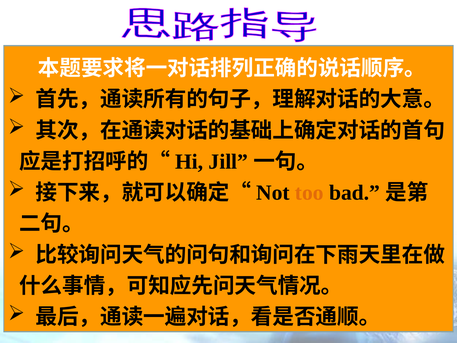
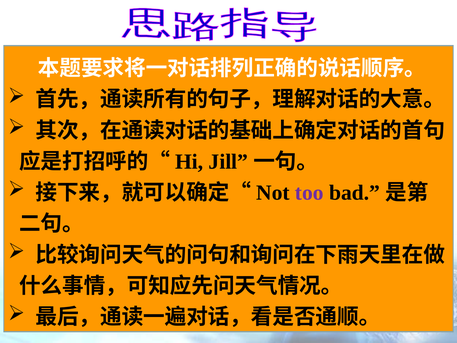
too colour: orange -> purple (309, 193)
